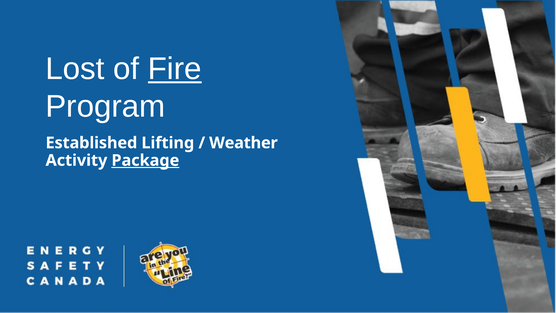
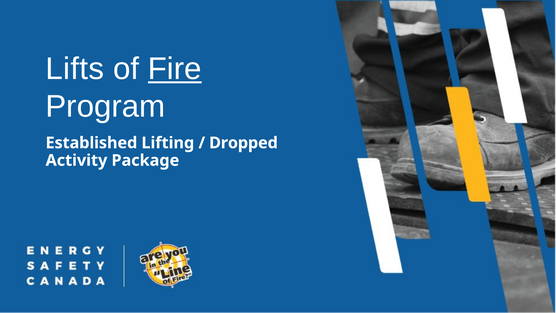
Lost: Lost -> Lifts (75, 69)
Weather: Weather -> Dropped (243, 143)
Package underline: present -> none (145, 160)
